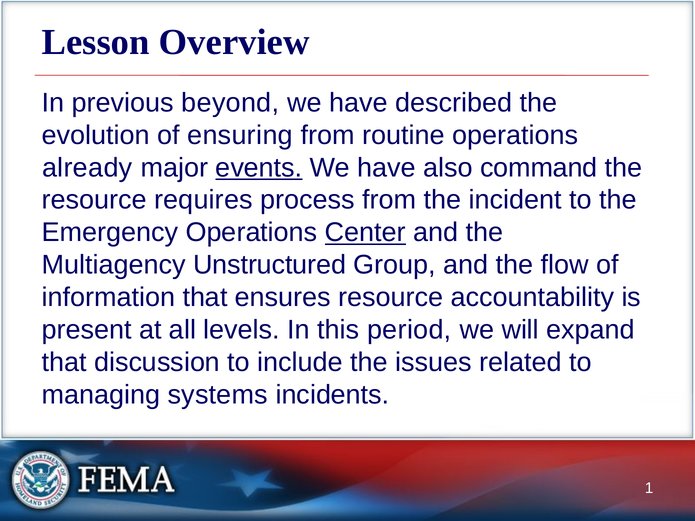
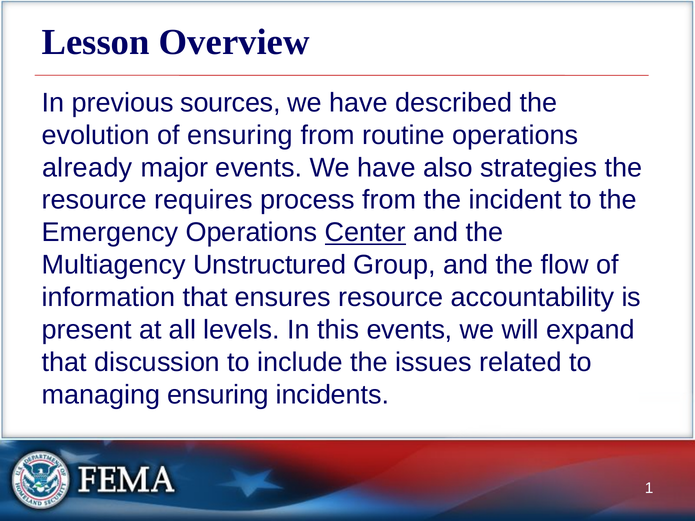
beyond: beyond -> sources (231, 103)
events underline: present -> none (259, 168)
command: command -> strategies (539, 168)
this period: period -> events (410, 330)
managing systems: systems -> ensuring (218, 395)
